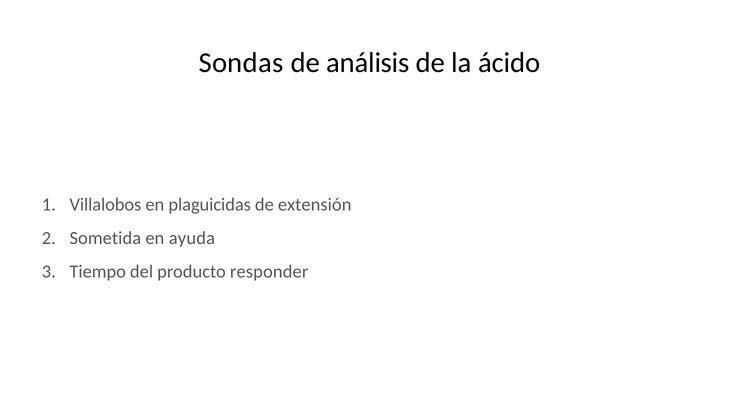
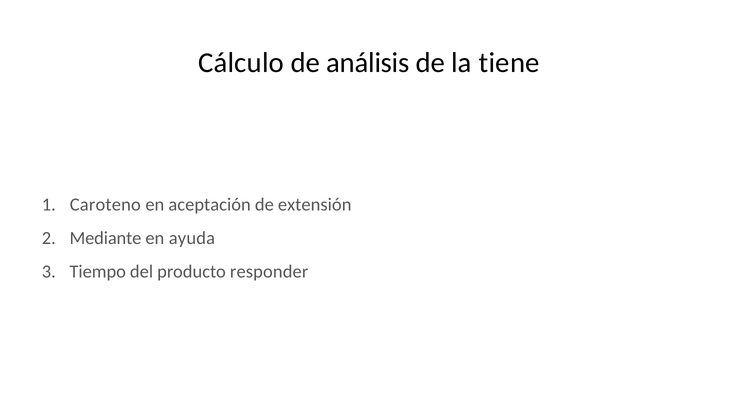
Sondas: Sondas -> Cálculo (241, 63)
ácido: ácido -> tiene (509, 63)
Villalobos: Villalobos -> Caroteno (105, 205)
plaguicidas: plaguicidas -> aceptación (210, 205)
Sometida: Sometida -> Mediante (105, 238)
